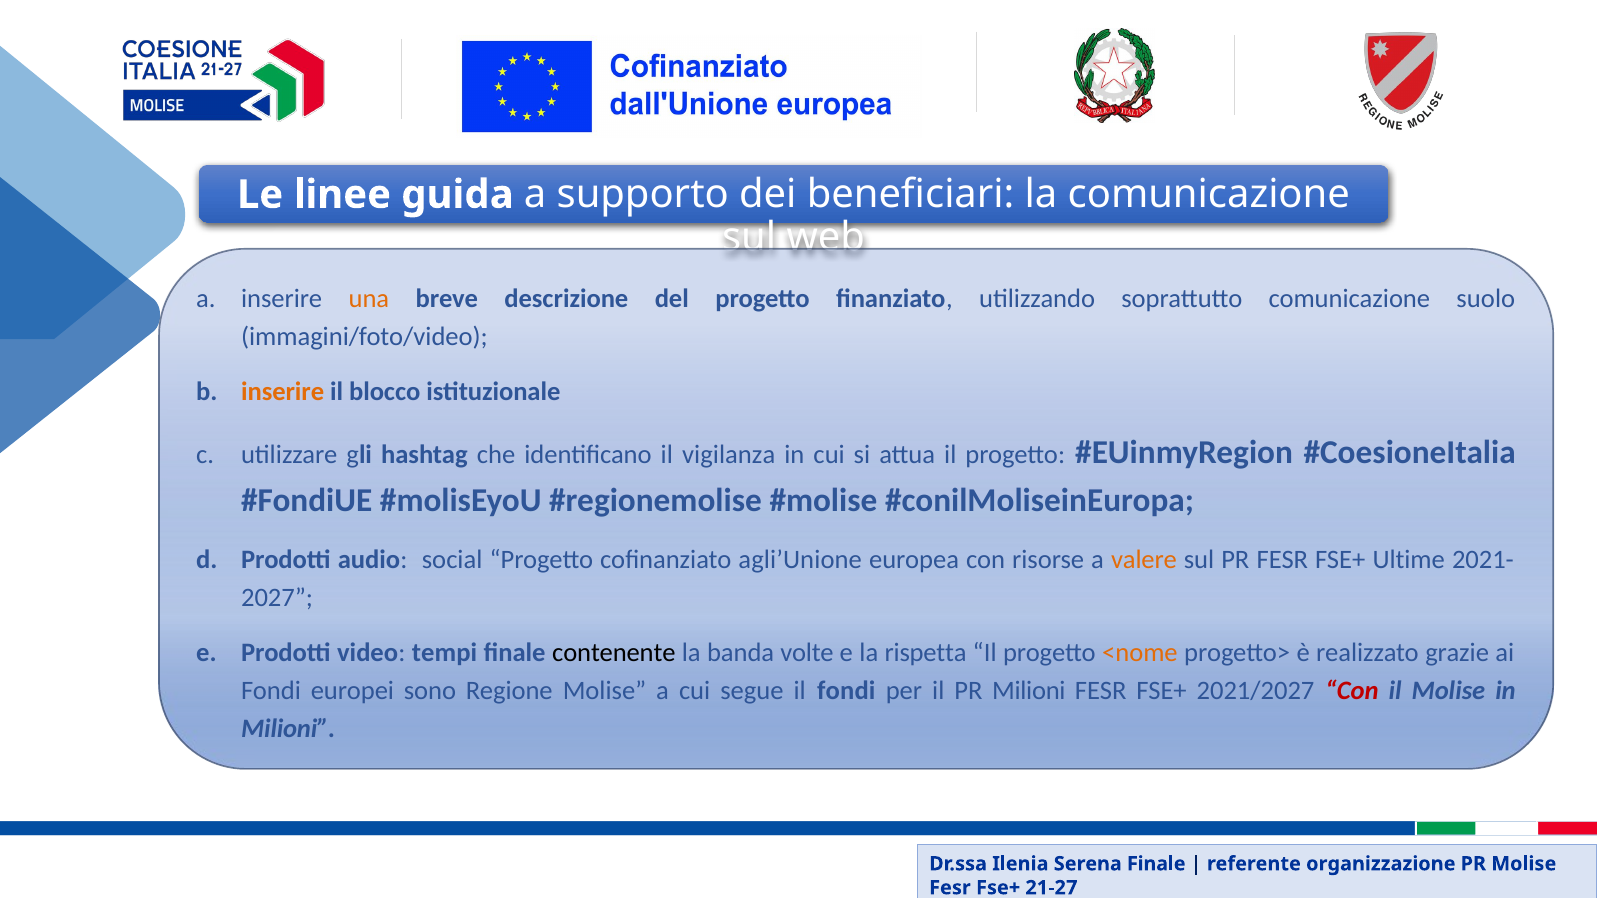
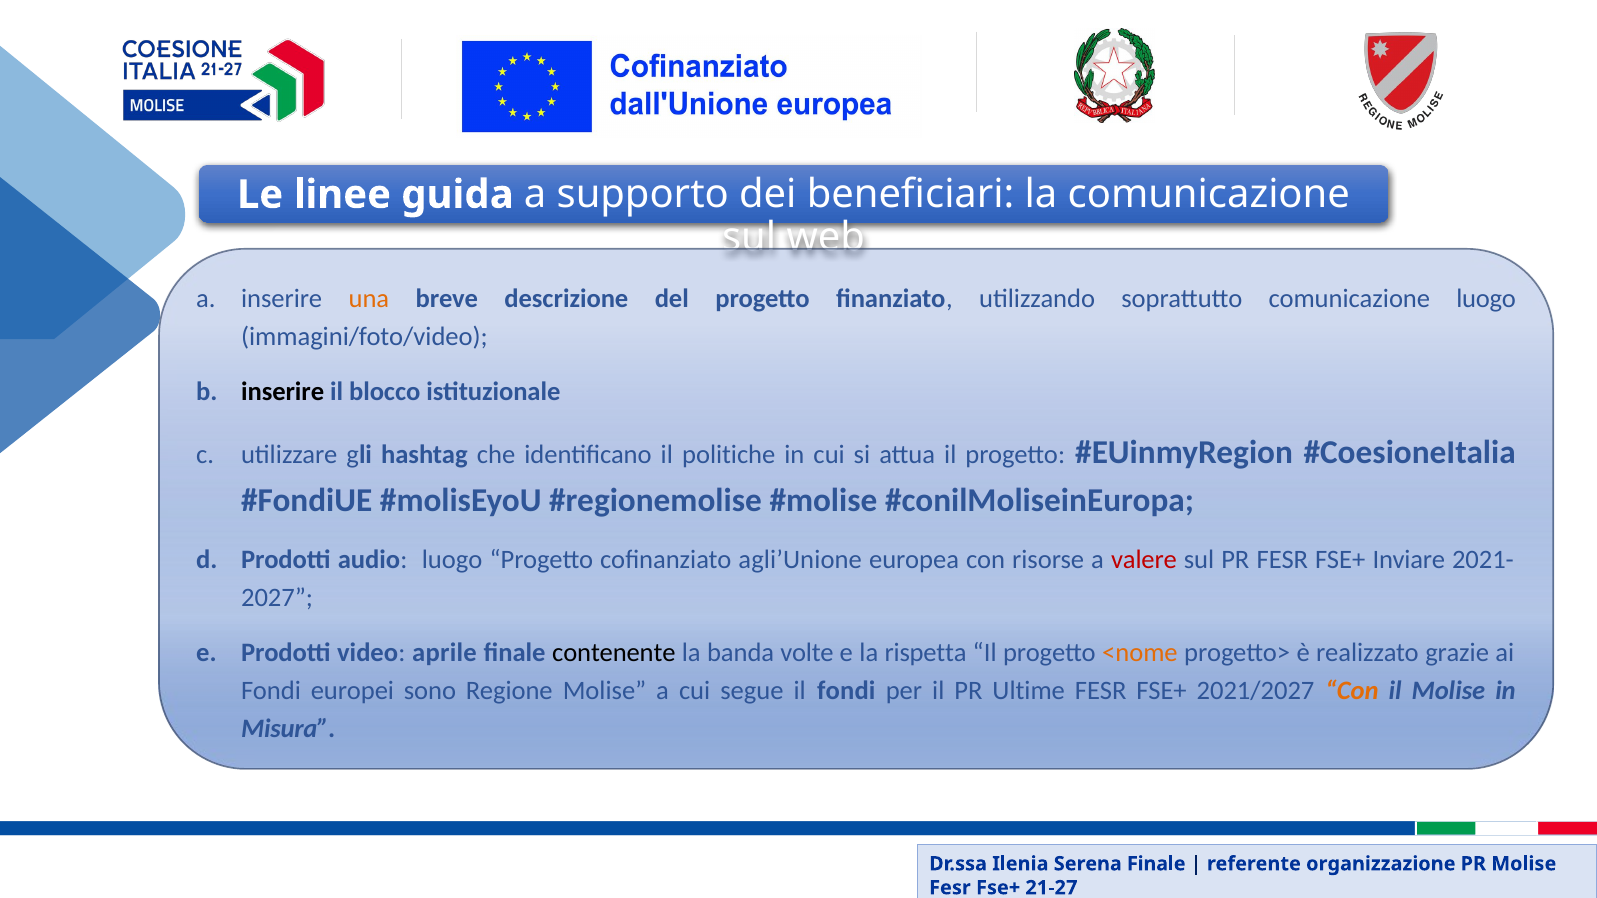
comunicazione suolo: suolo -> luogo (1486, 299)
inserire colour: orange -> black (283, 392)
vigilanza: vigilanza -> politiche (729, 455)
audio social: social -> luogo (452, 559)
valere colour: orange -> red (1144, 559)
Ultime: Ultime -> Inviare (1409, 559)
tempi: tempi -> aprile (444, 653)
PR Milioni: Milioni -> Ultime (1029, 691)
Con colour: red -> orange (1352, 691)
Milioni: Milioni -> Misura (288, 729)
